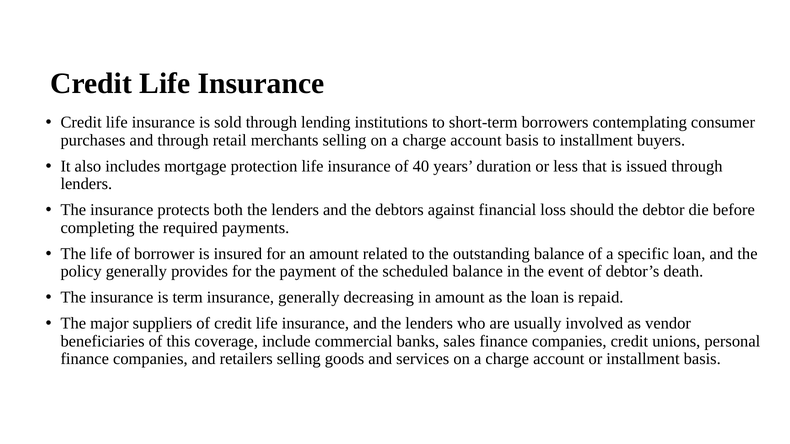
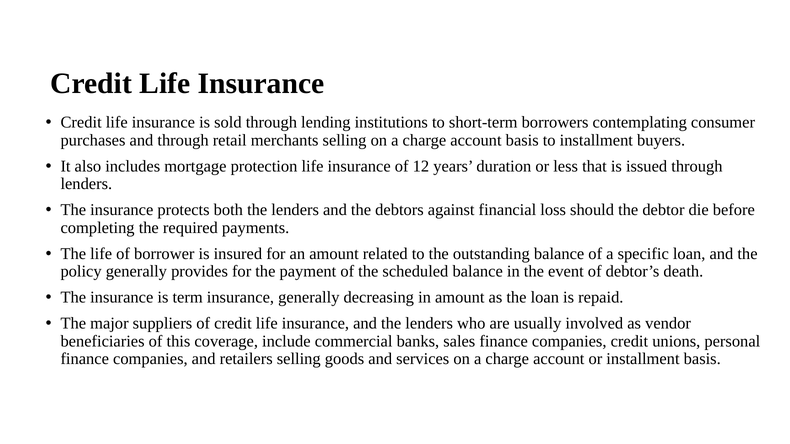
40: 40 -> 12 (421, 166)
